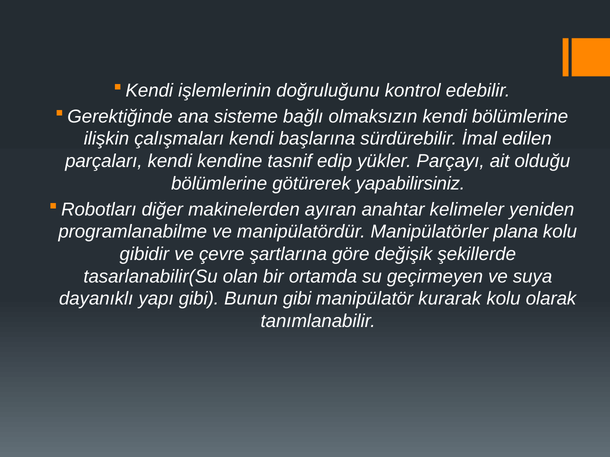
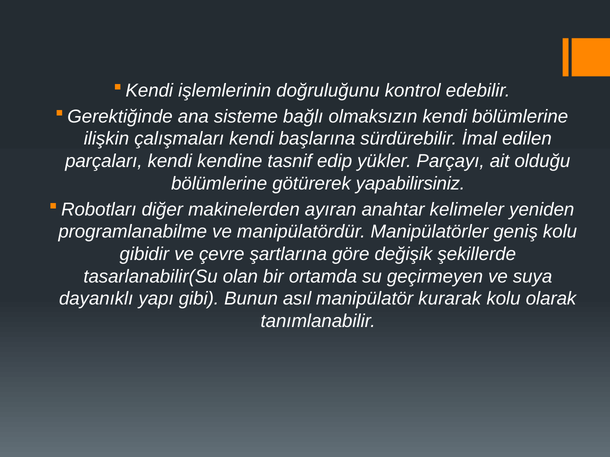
plana: plana -> geniş (516, 232)
Bunun gibi: gibi -> asıl (297, 299)
